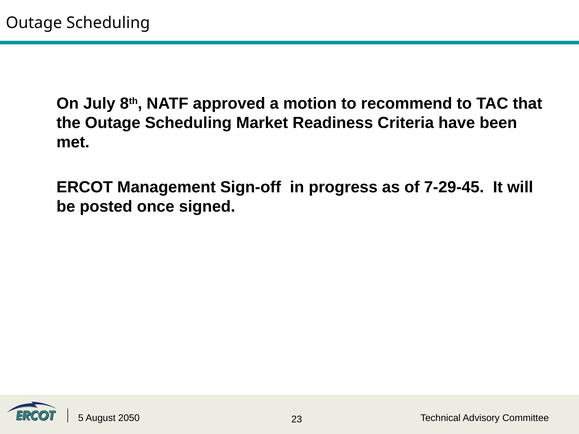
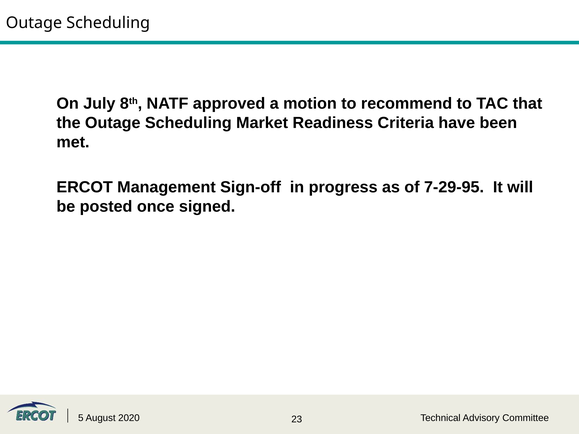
7-29-45: 7-29-45 -> 7-29-95 (454, 187)
2050: 2050 -> 2020 (129, 418)
